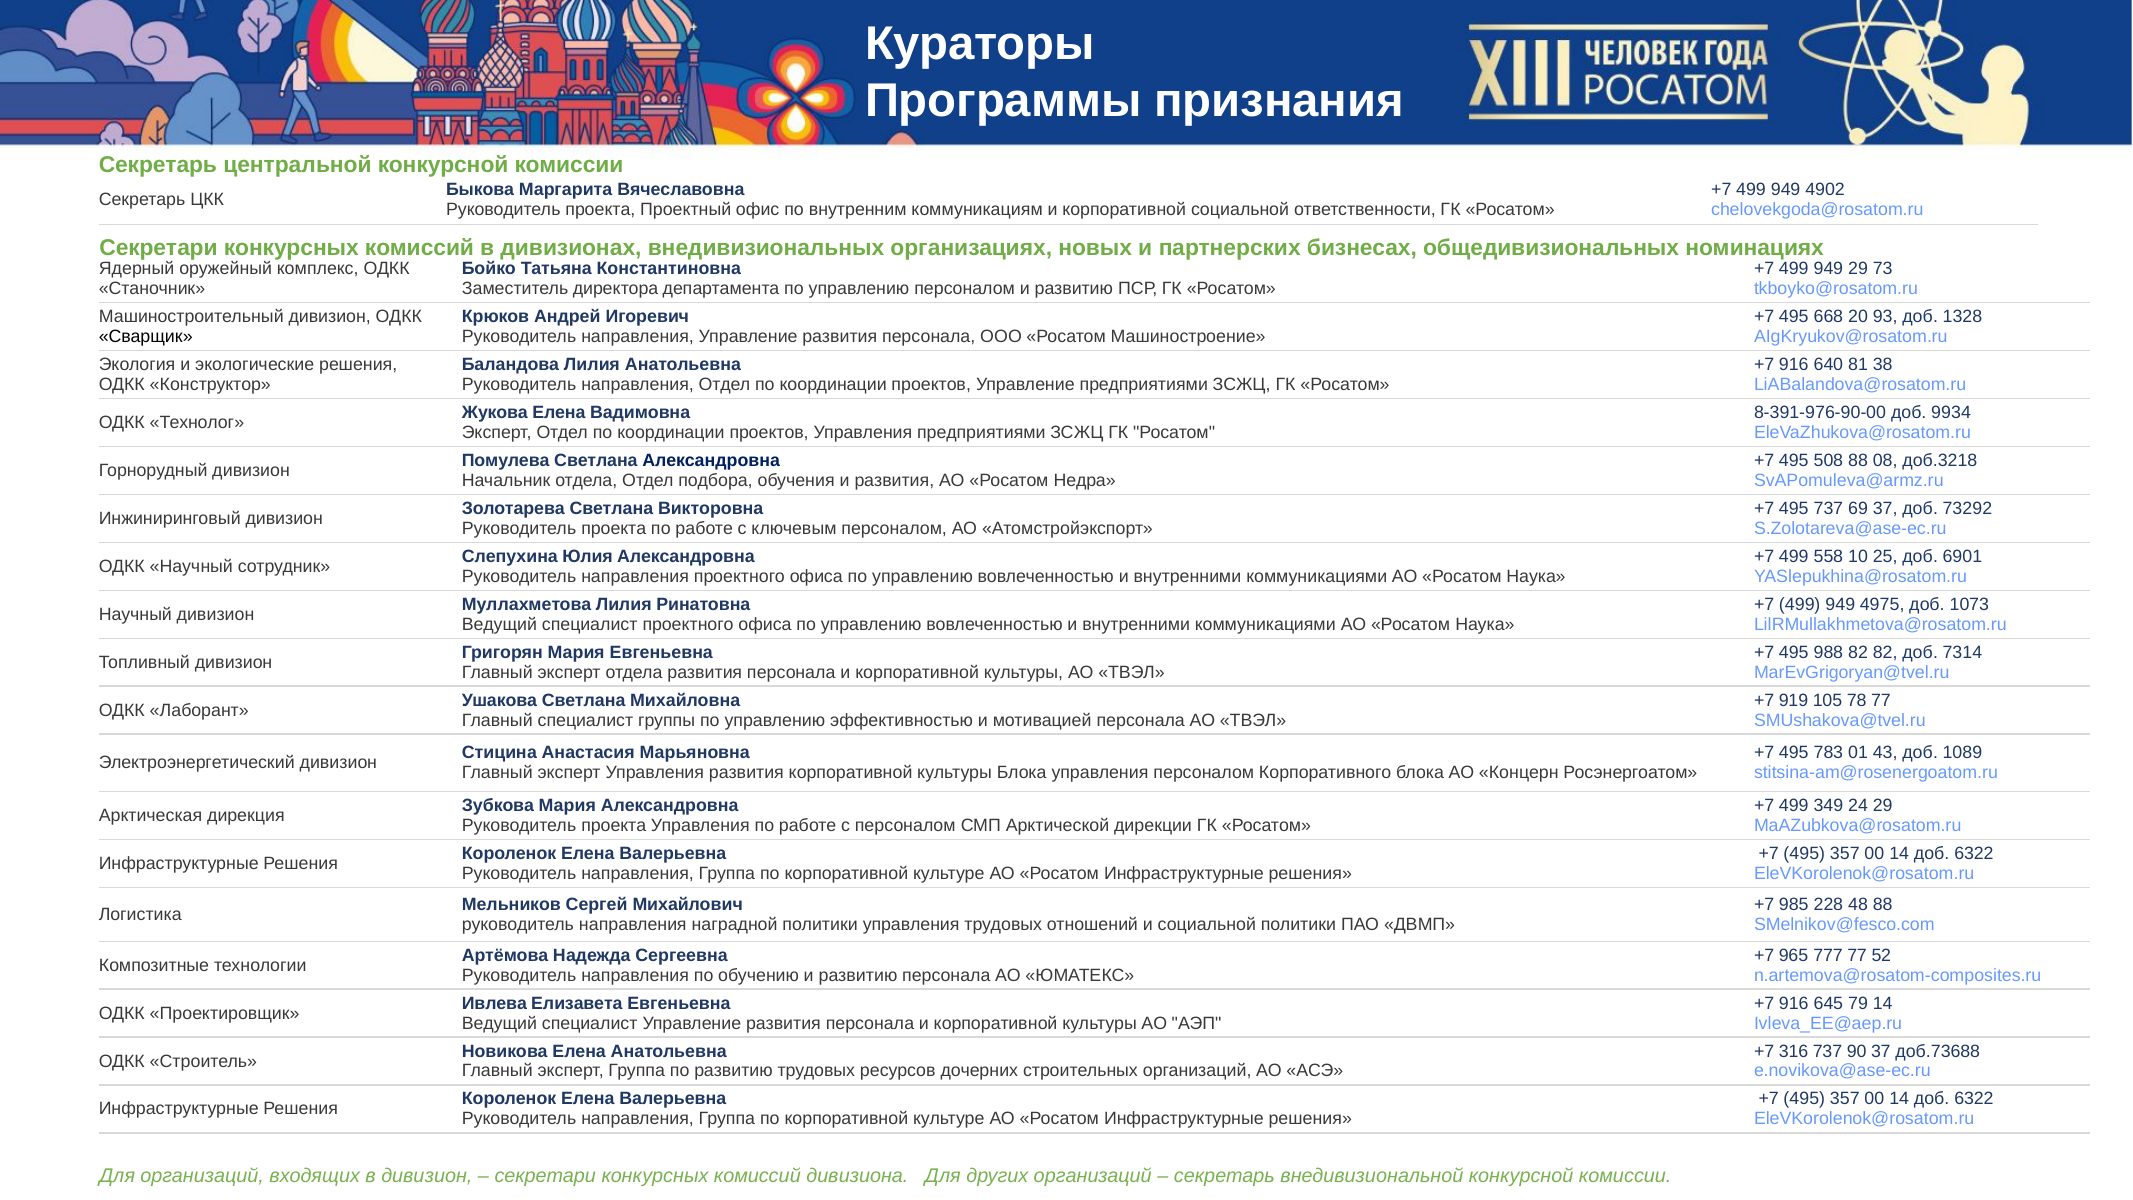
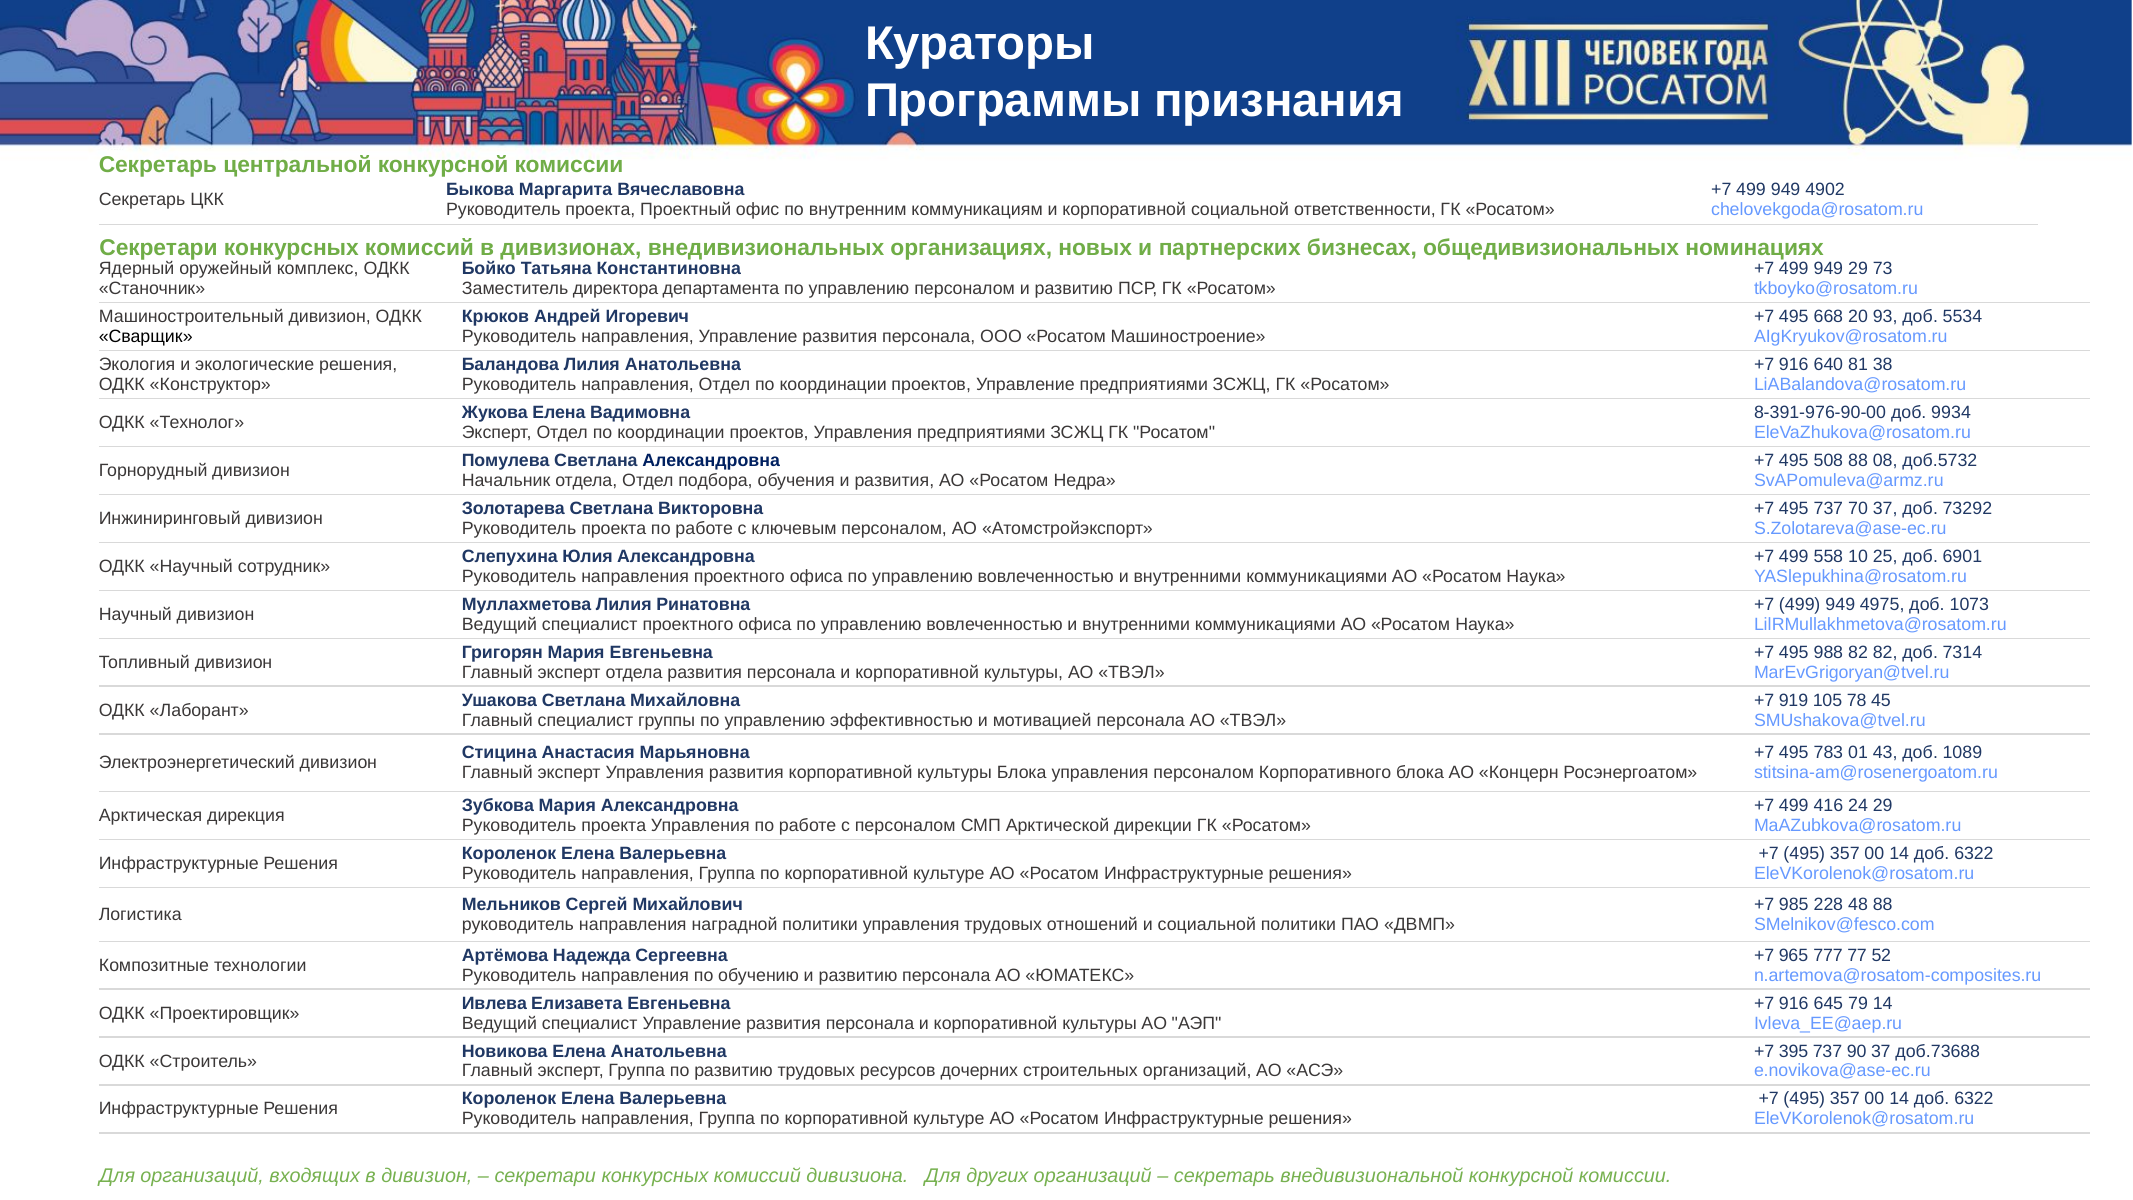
1328: 1328 -> 5534 (1962, 317)
доб.3218: доб.3218 -> доб.5732 (1940, 461)
69: 69 -> 70 (1858, 509)
78 77: 77 -> 45 (1881, 700)
349: 349 -> 416 (1828, 806)
316: 316 -> 395 (1794, 1051)
